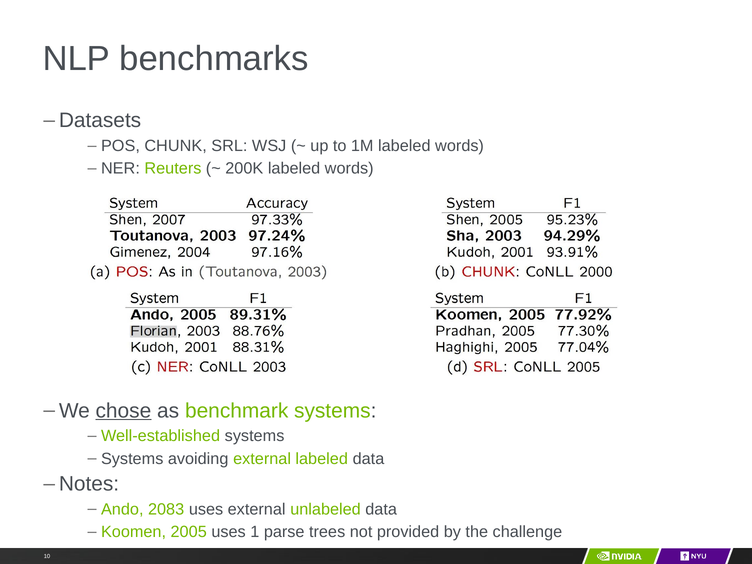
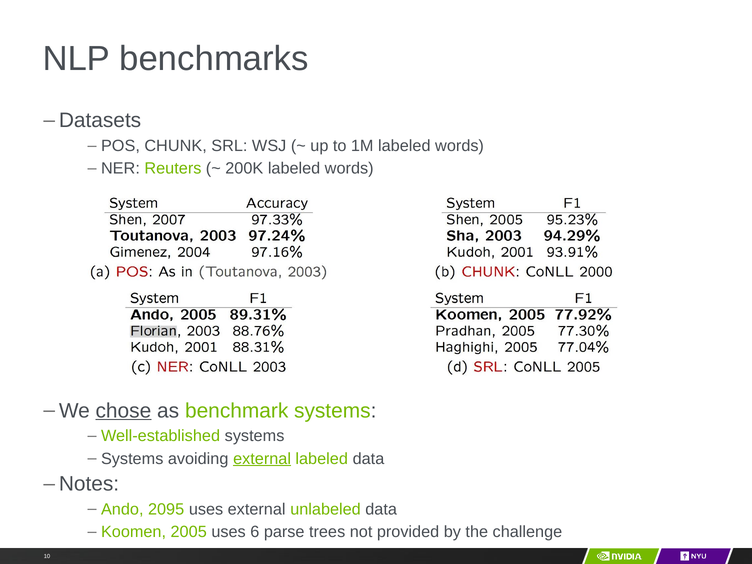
external underline: none -> present (262, 459)
2083: 2083 -> 2095 (166, 509)
1: 1 -> 6 (255, 532)
